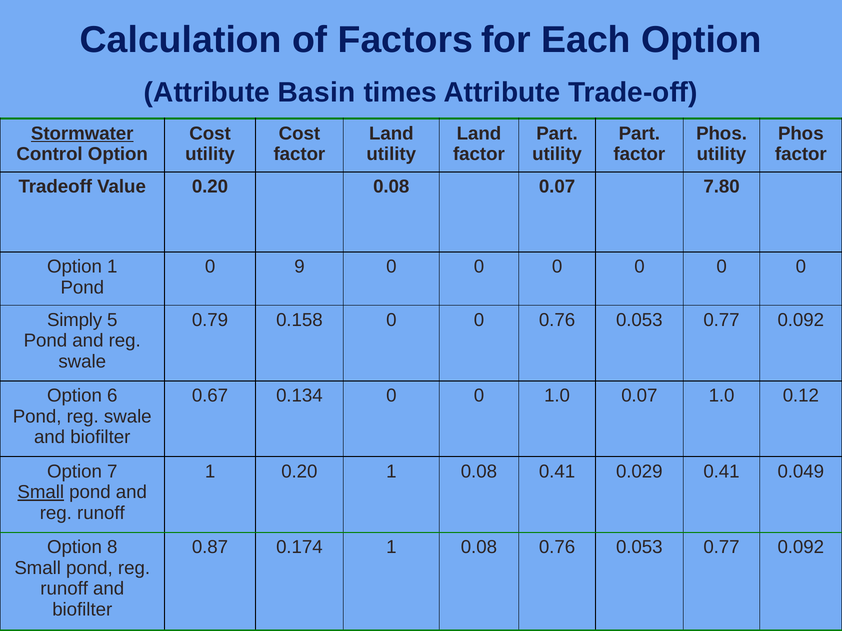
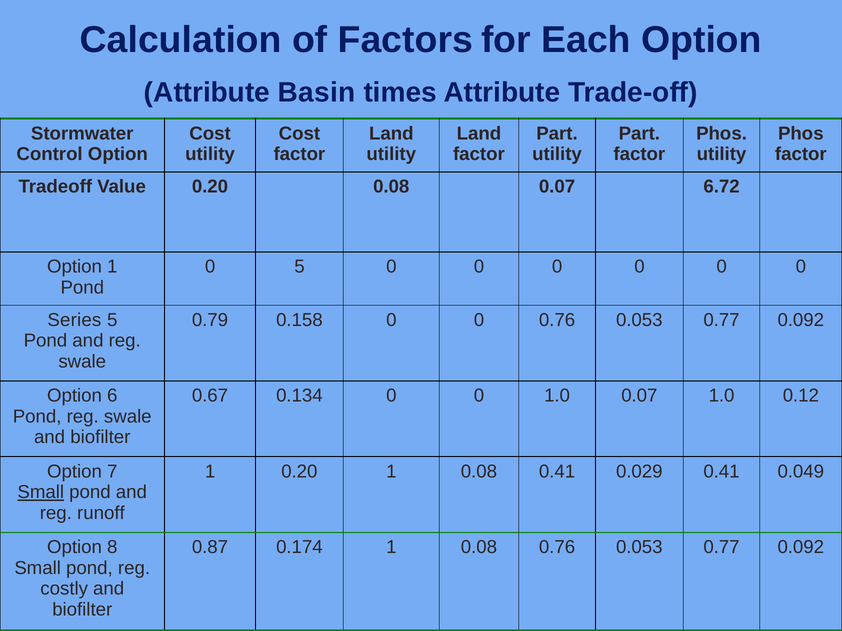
Stormwater underline: present -> none (82, 134)
7.80: 7.80 -> 6.72 (722, 187)
0 9: 9 -> 5 (299, 267)
Simply: Simply -> Series (74, 320)
runoff: runoff -> costly (64, 589)
